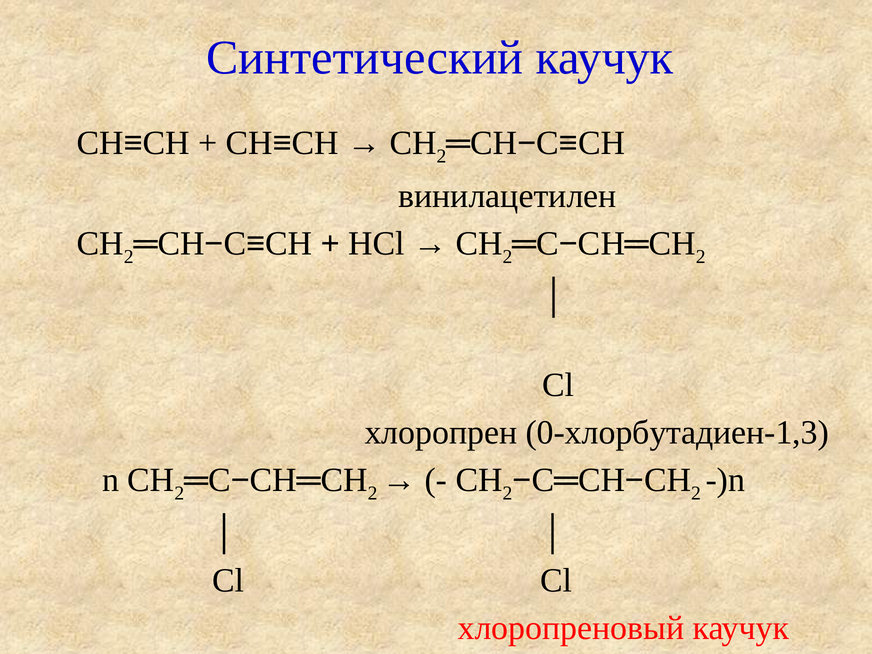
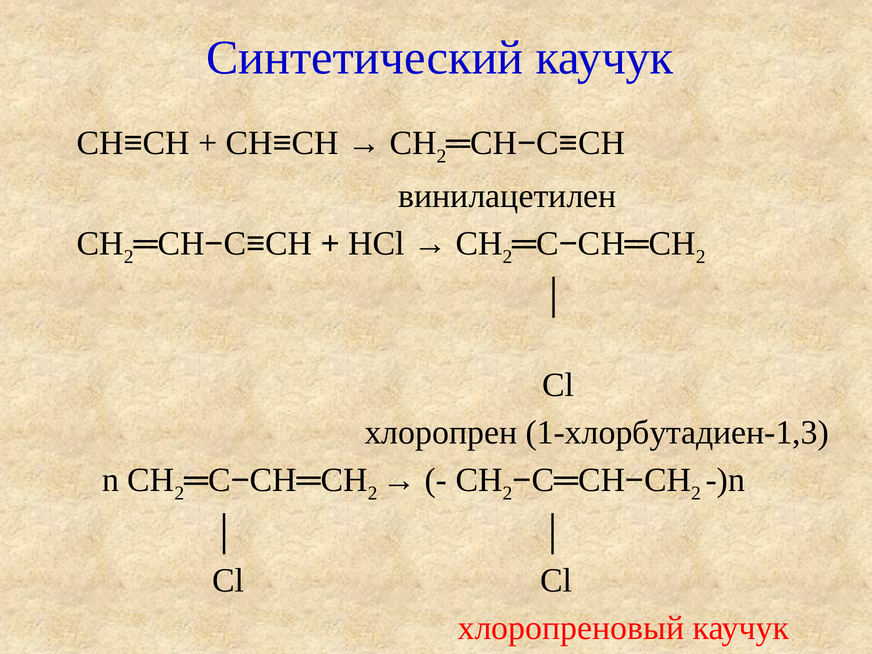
0-хлорбутадиен-1,3: 0-хлорбутадиен-1,3 -> 1-хлорбутадиен-1,3 (677, 432)
